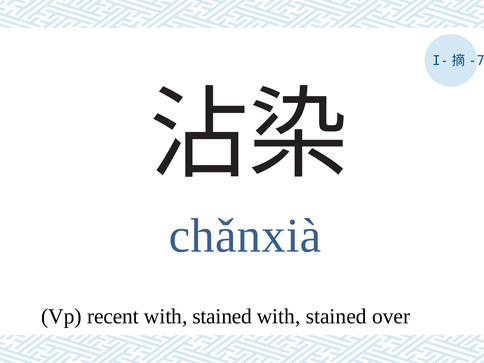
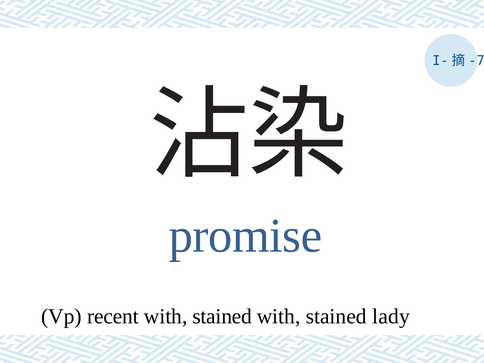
chǎnxià: chǎnxià -> promise (245, 236)
over: over -> lady (391, 316)
